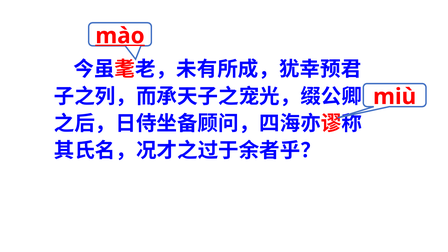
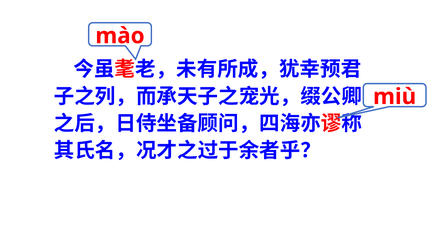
mào underline: present -> none (120, 36)
